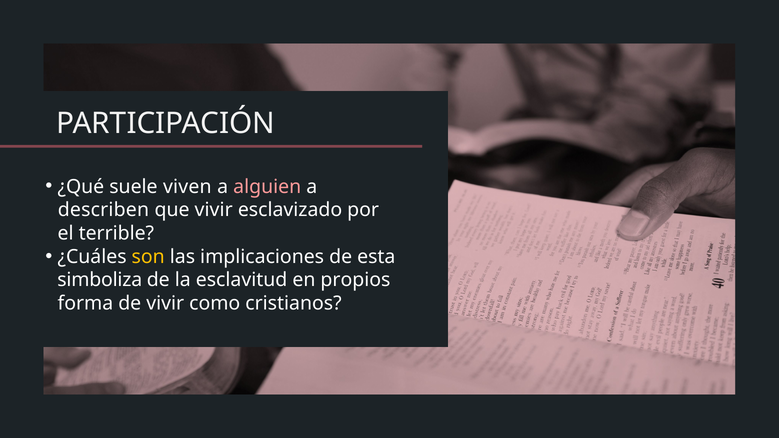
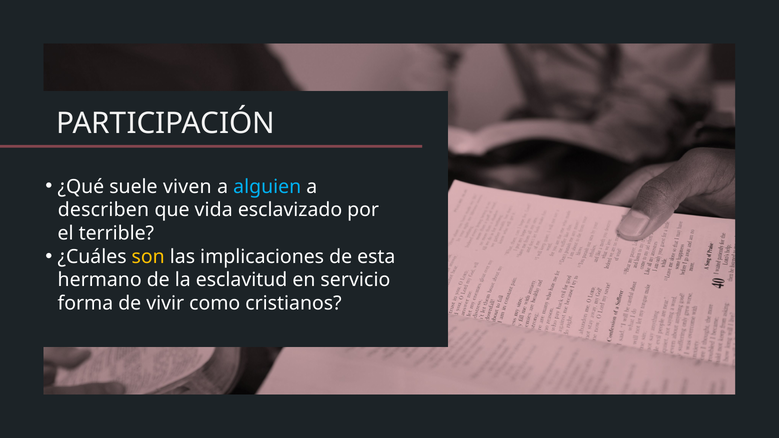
alguien colour: pink -> light blue (267, 187)
que vivir: vivir -> vida (214, 210)
simboliza: simboliza -> hermano (100, 280)
propios: propios -> servicio (355, 280)
